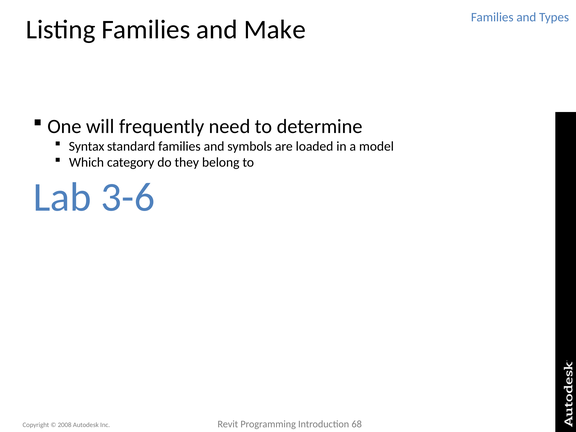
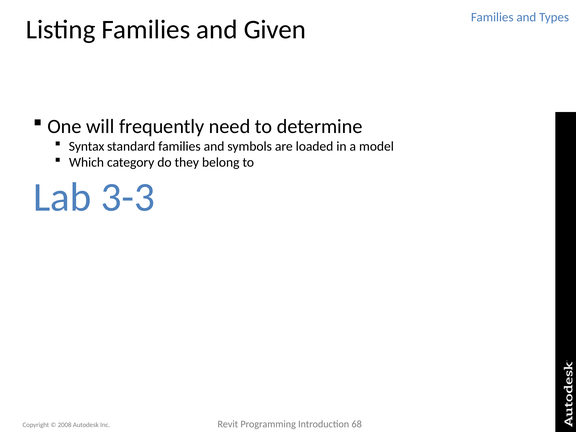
Make: Make -> Given (275, 30)
3-6: 3-6 -> 3-3 (128, 197)
